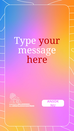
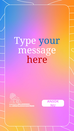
your colour: red -> blue (49, 41)
